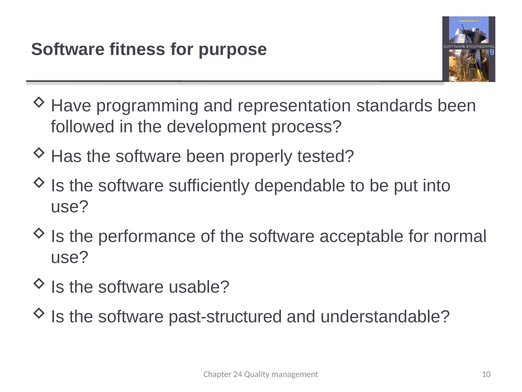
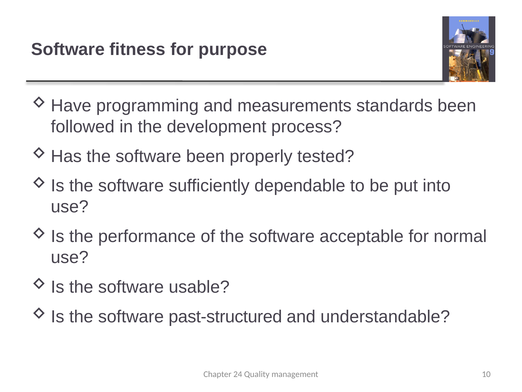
representation: representation -> measurements (294, 106)
